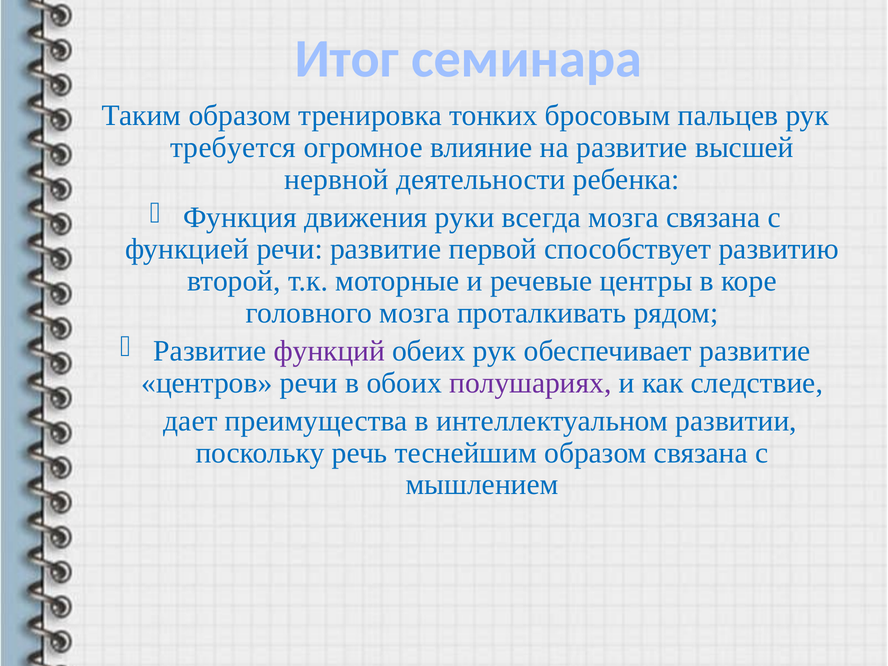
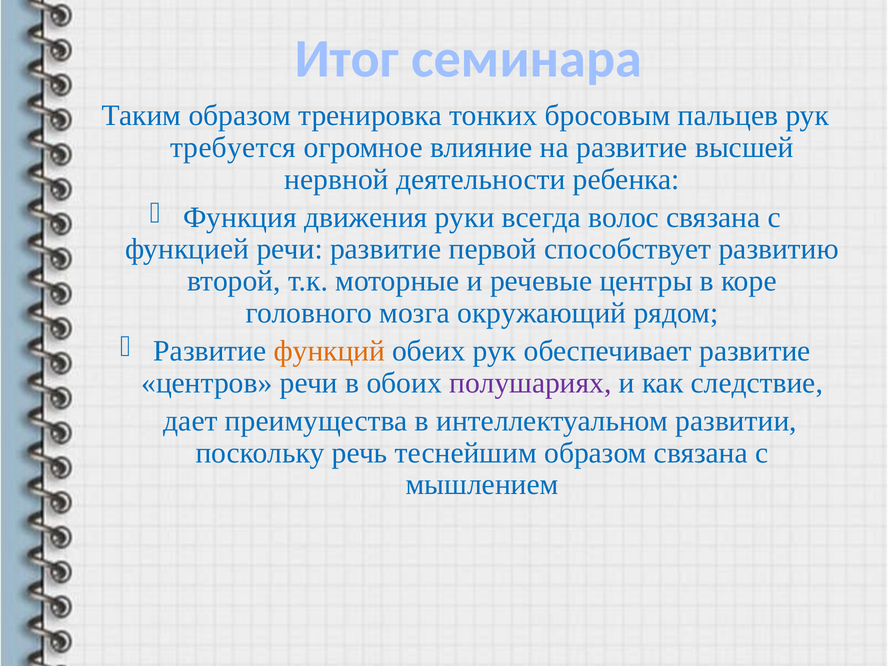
всегда мозга: мозга -> волос (624, 217)
проталкивать: проталкивать -> окружающий (542, 313)
функций colour: purple -> orange (329, 351)
